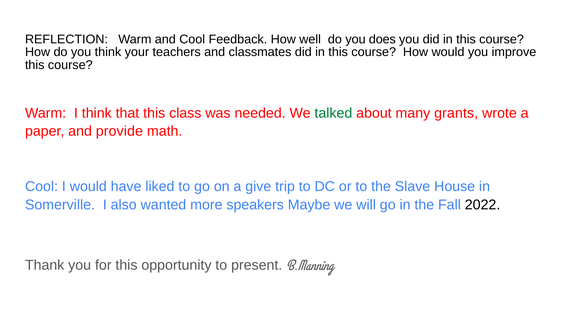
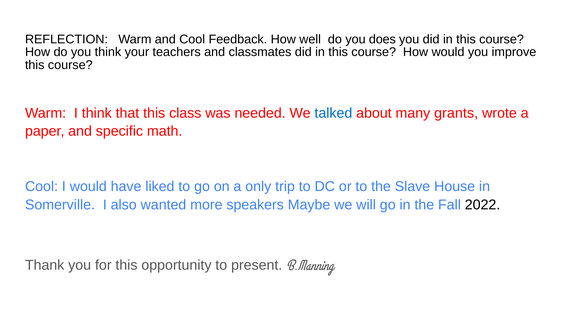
talked colour: green -> blue (333, 113)
provide: provide -> specific (119, 131)
give: give -> only (258, 187)
